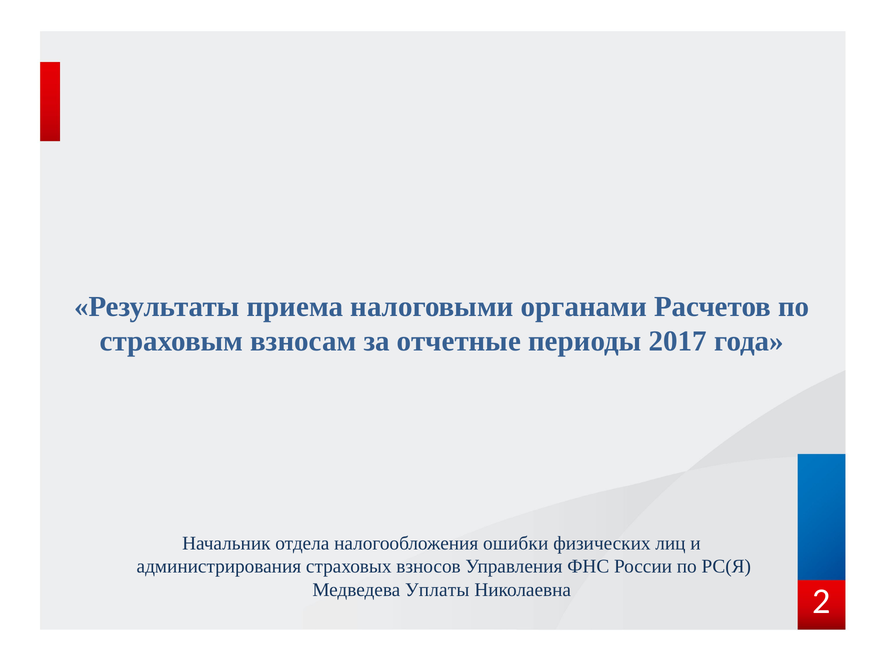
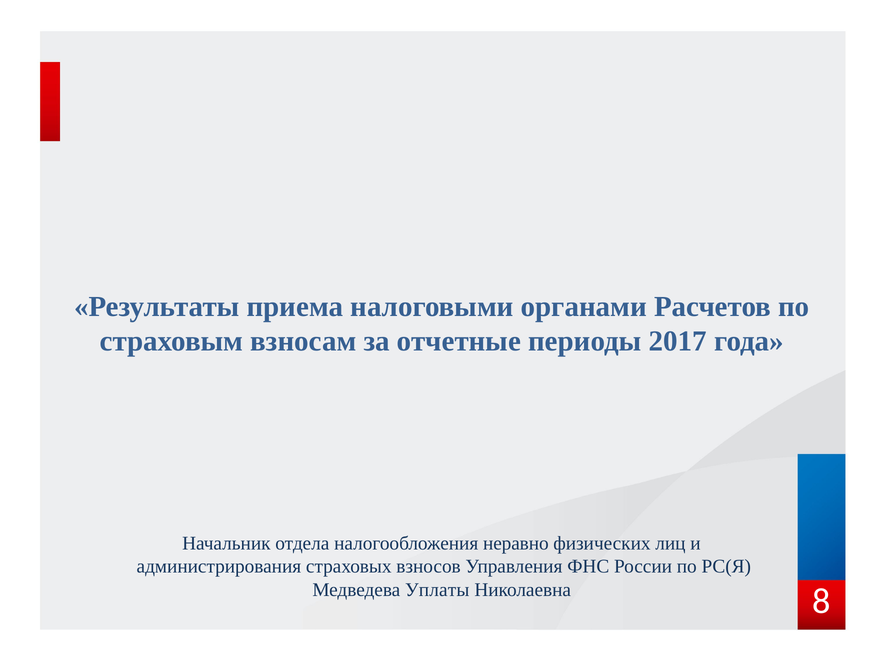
ошибки: ошибки -> неравно (516, 543)
2: 2 -> 8 (822, 601)
